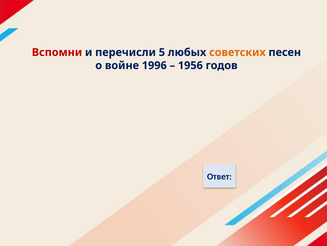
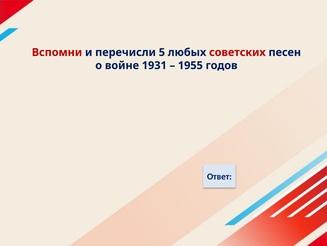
советских colour: orange -> red (237, 52)
1996: 1996 -> 1931 (154, 65)
1956: 1956 -> 1955 (190, 65)
